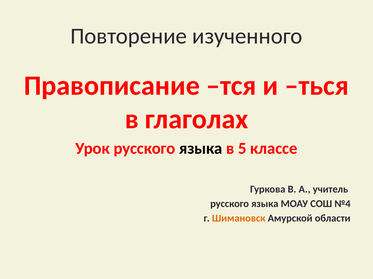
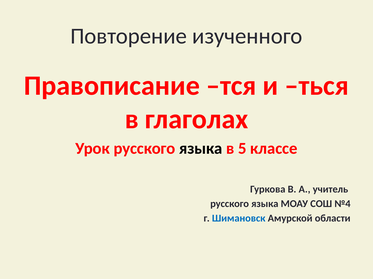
Шимановск colour: orange -> blue (239, 219)
